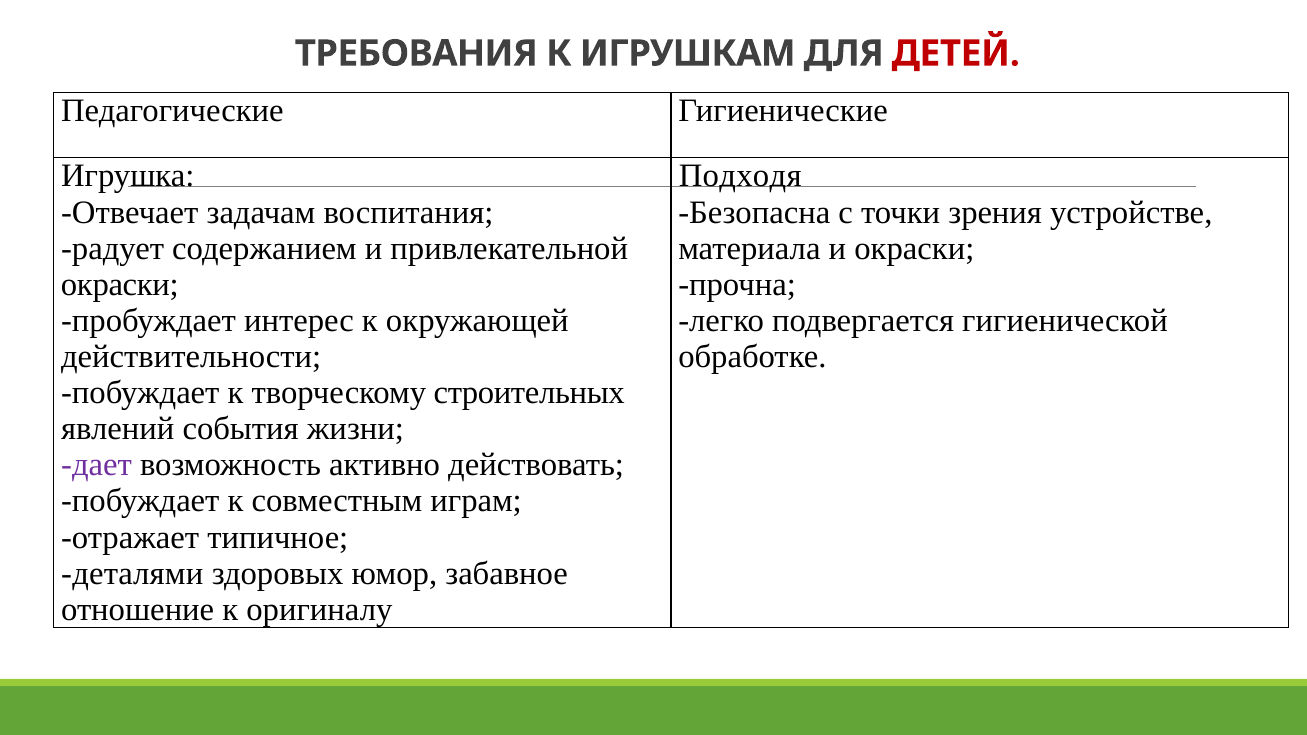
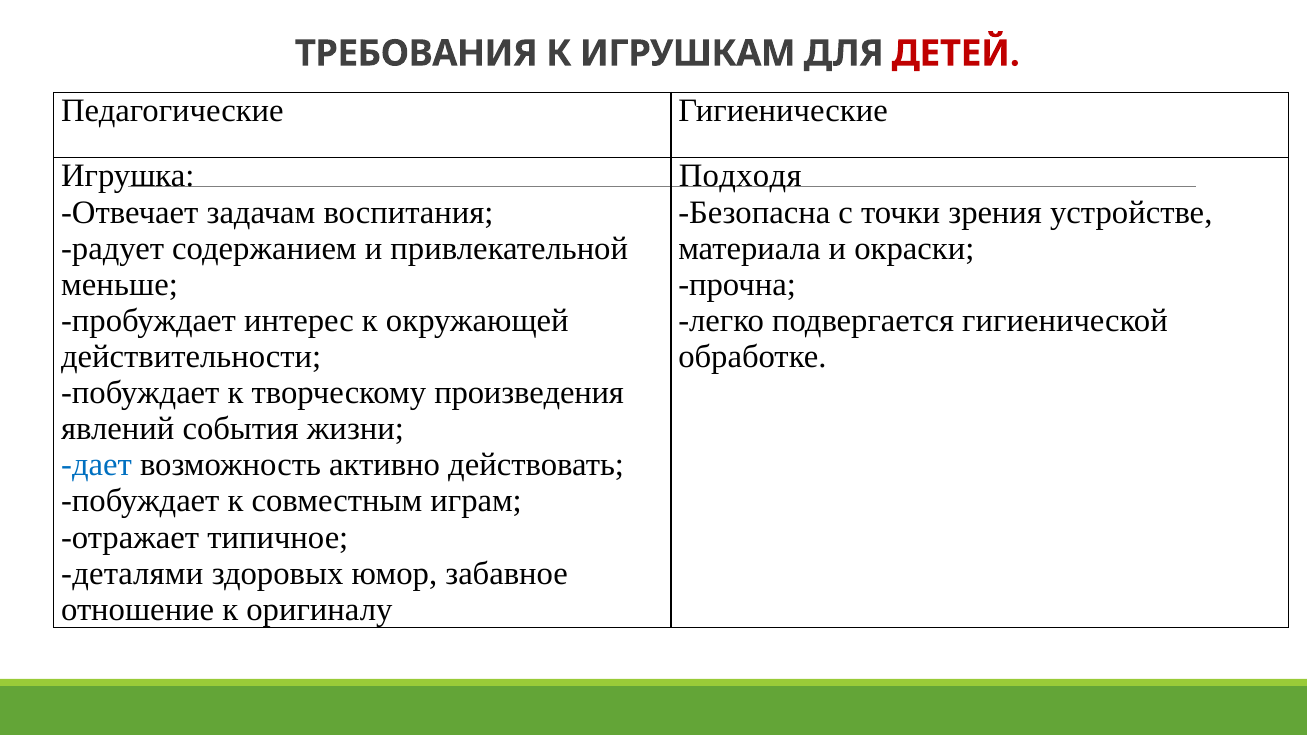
окраски: окраски -> меньше (120, 285)
строительных: строительных -> произведения (529, 393)
дает colour: purple -> blue (96, 465)
